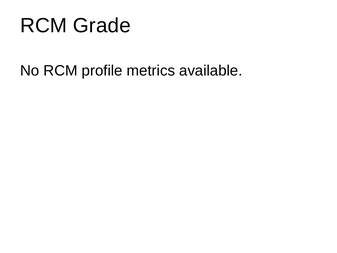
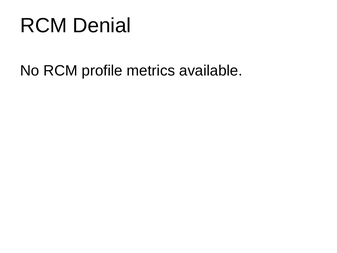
Grade: Grade -> Denial (102, 26)
